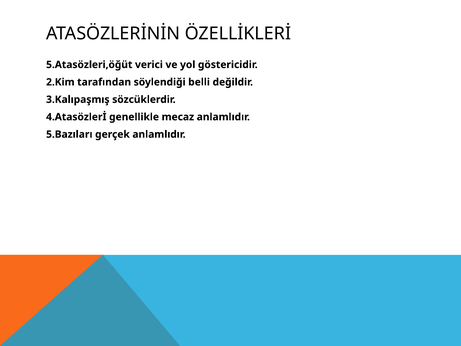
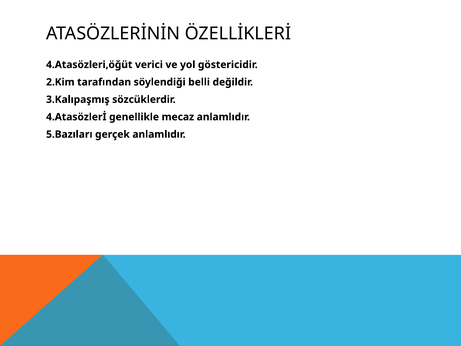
5.Atasözleri,öğüt: 5.Atasözleri,öğüt -> 4.Atasözleri,öğüt (89, 65)
